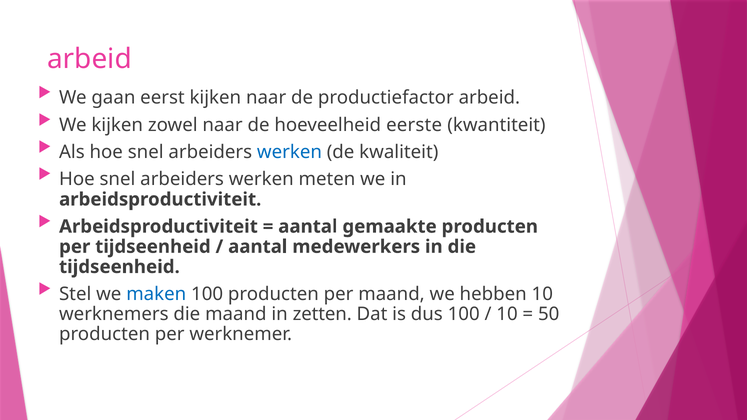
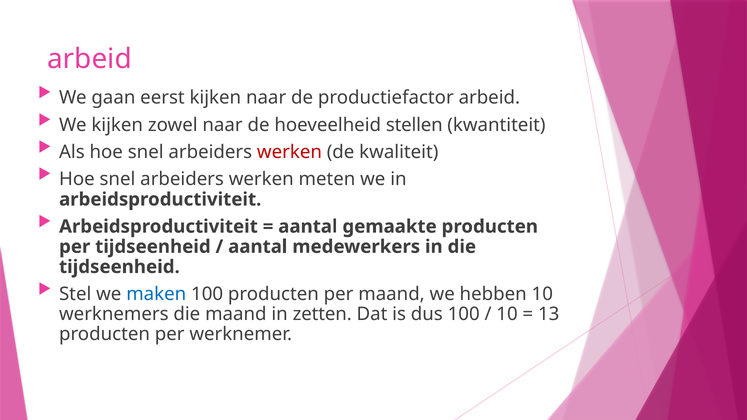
eerste: eerste -> stellen (414, 125)
werken colour: blue -> red (289, 152)
50: 50 -> 13 (549, 314)
